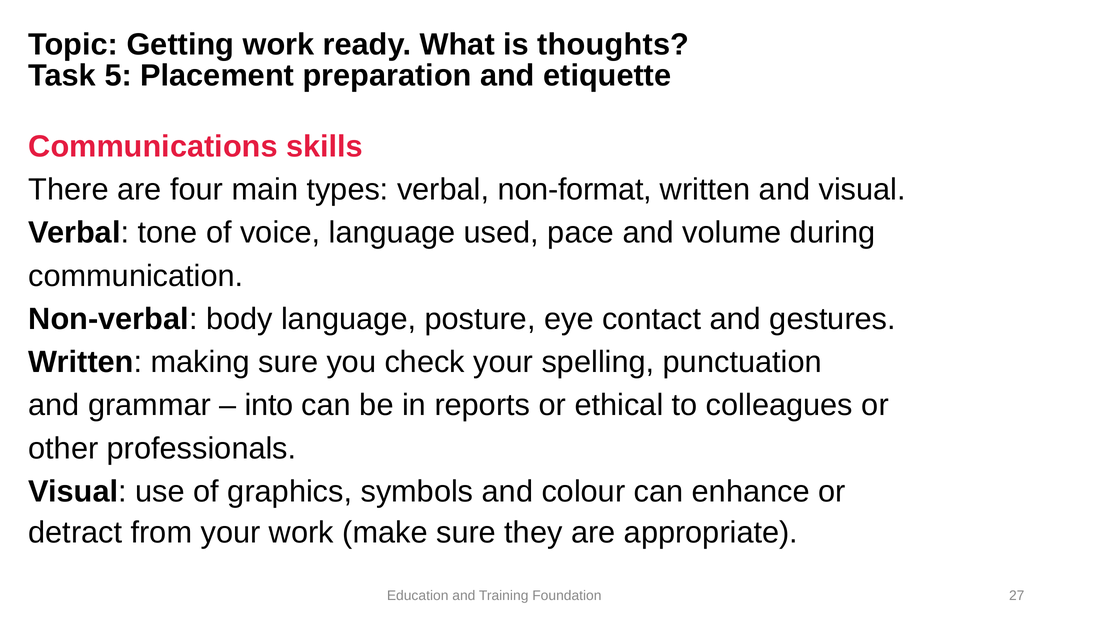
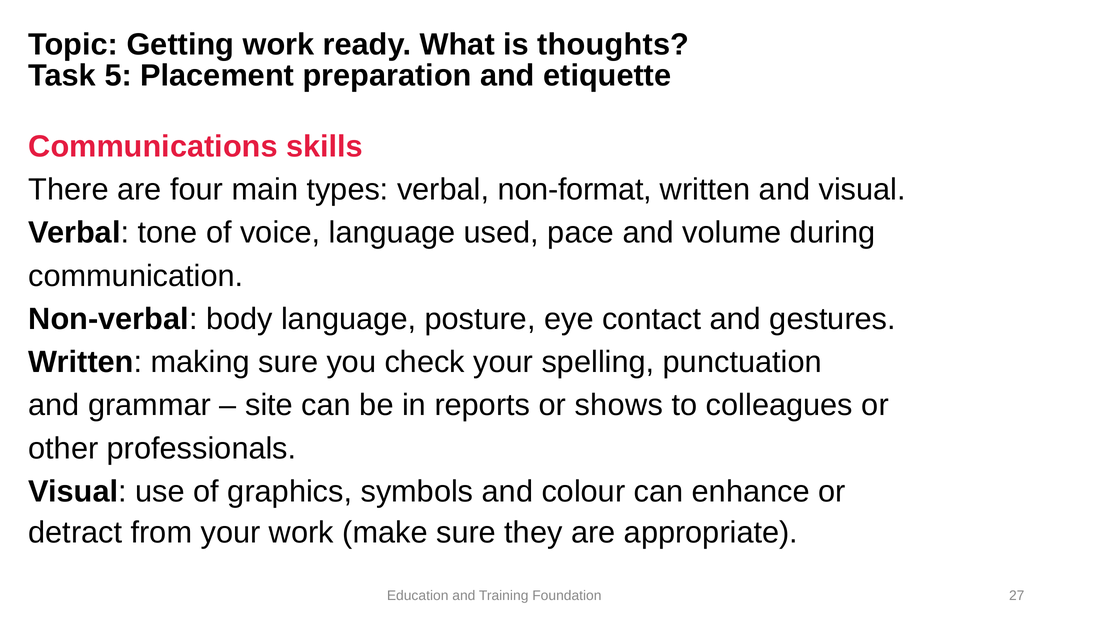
into: into -> site (269, 405)
ethical: ethical -> shows (619, 405)
